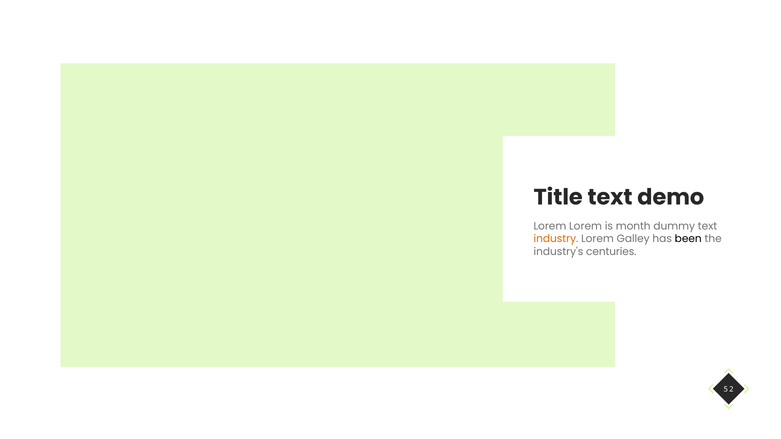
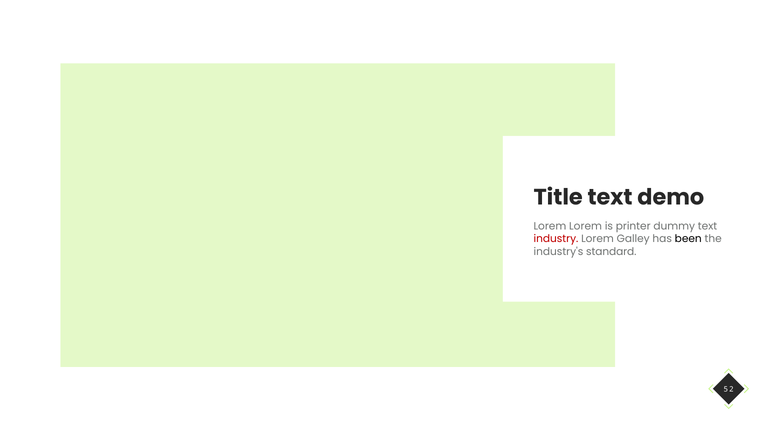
month: month -> printer (633, 226)
industry colour: orange -> red (556, 239)
centuries: centuries -> standard (611, 252)
